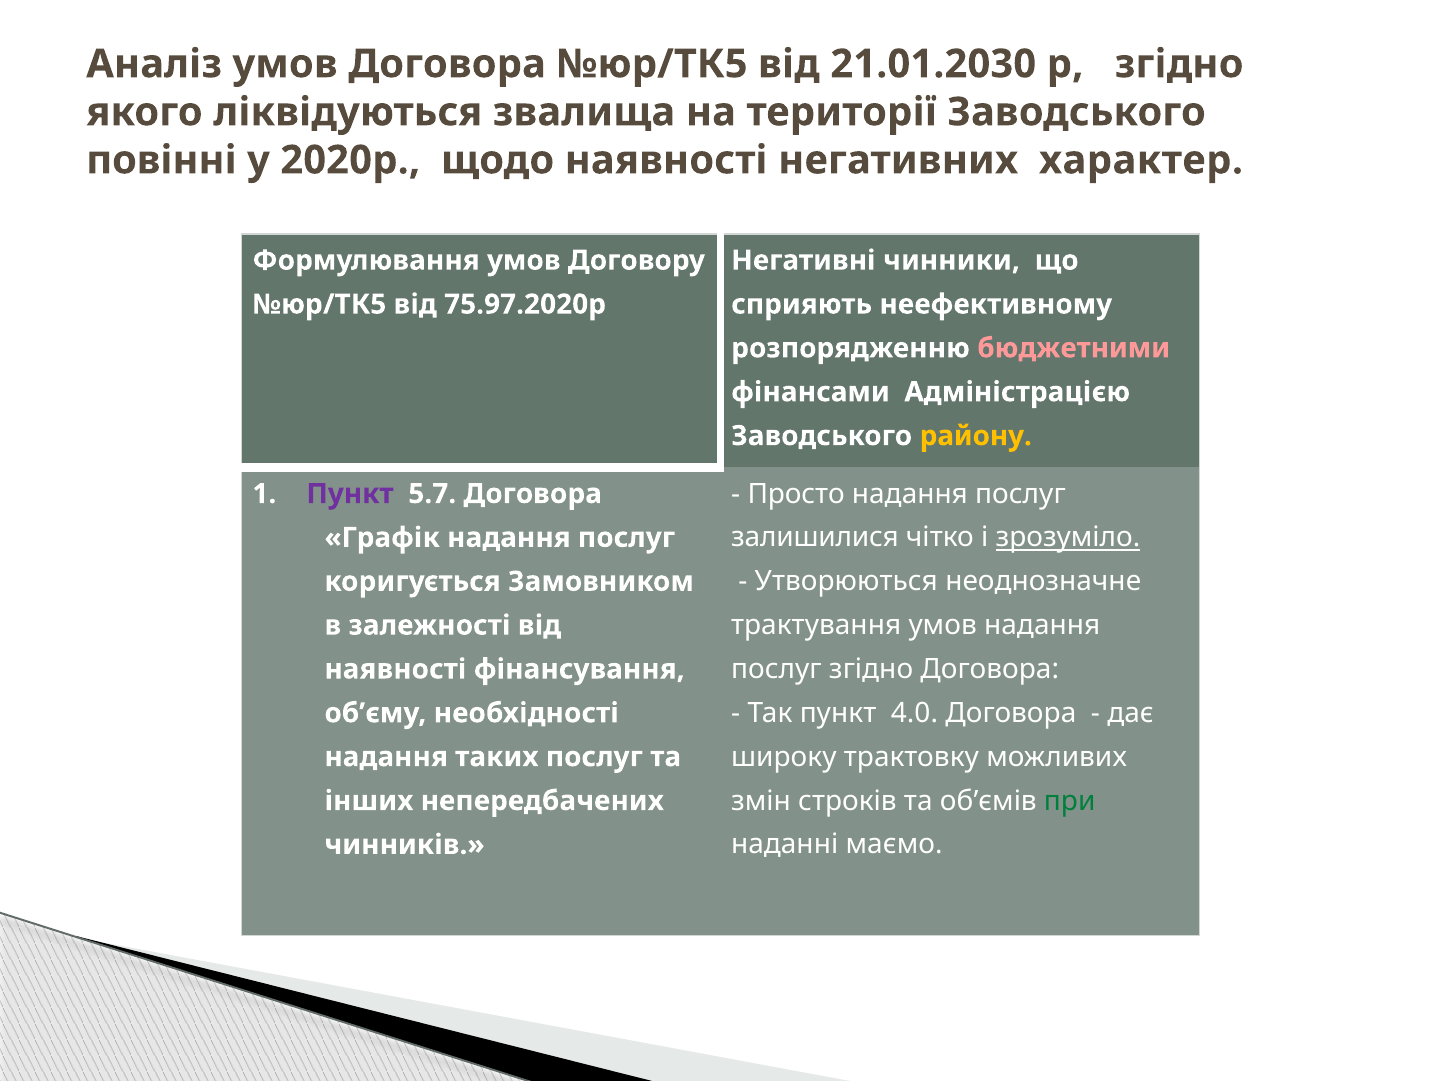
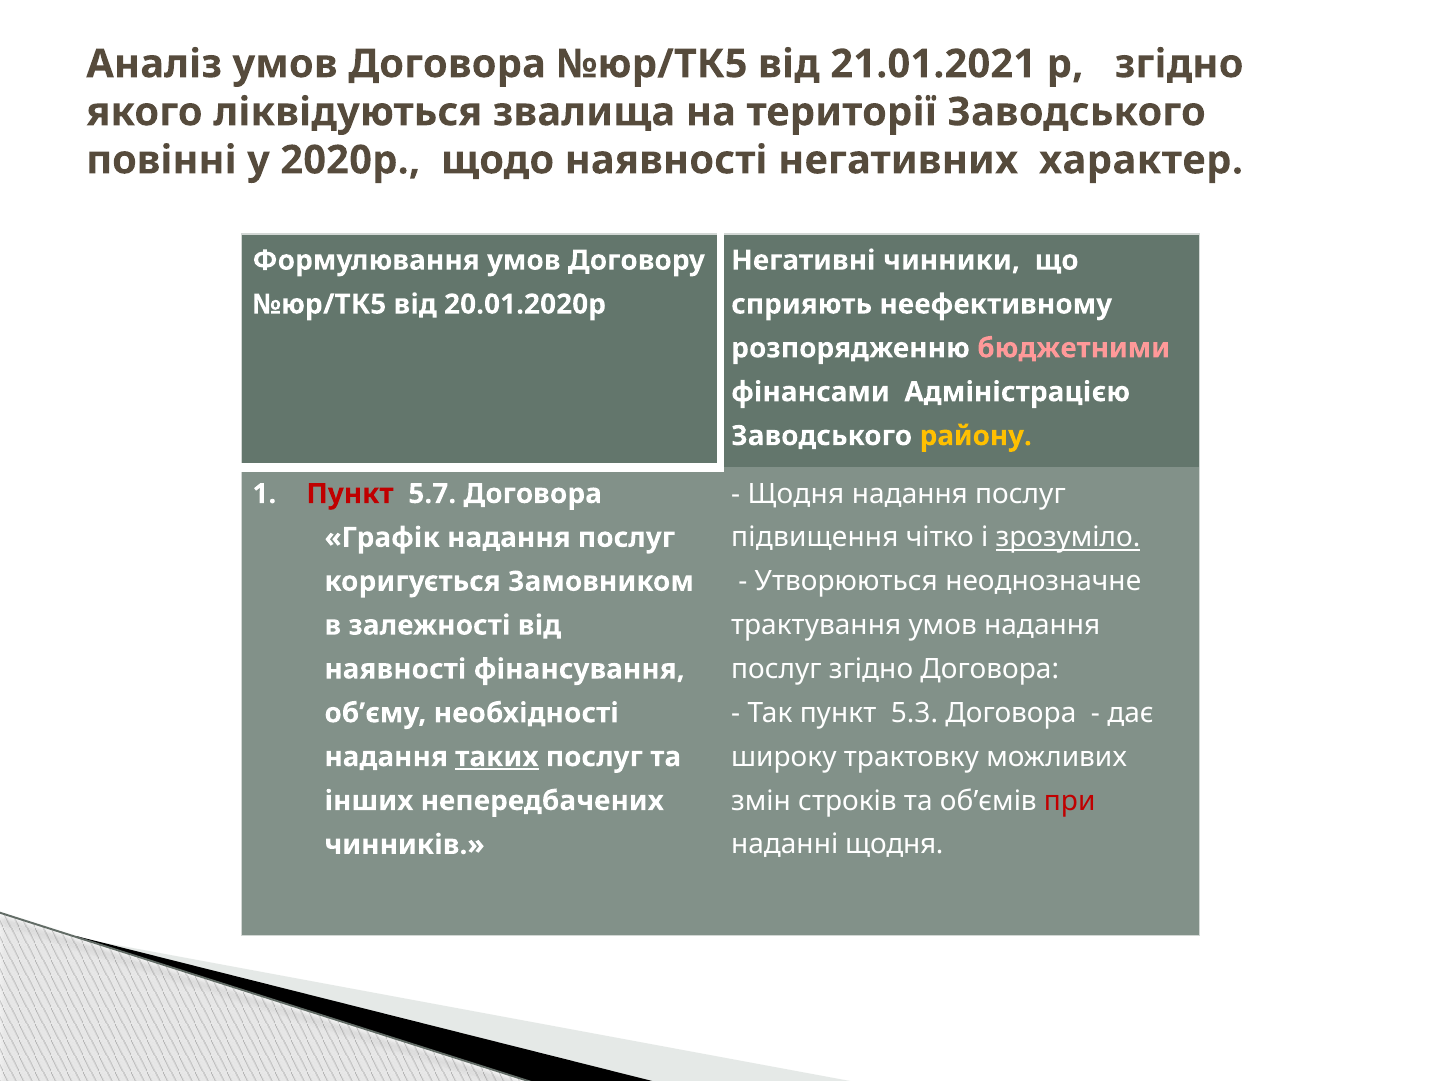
21.01.2030: 21.01.2030 -> 21.01.2021 (933, 64)
75.97.2020р: 75.97.2020р -> 20.01.2020р (525, 304)
Просто: Просто -> Щодня (796, 494)
Пункт colour: purple -> red (350, 494)
залишилися: залишилися -> підвищення (815, 538)
4.0: 4.0 -> 5.3 (914, 713)
таких underline: none -> present (497, 757)
при colour: green -> red (1070, 801)
наданні маємо: маємо -> щодня (894, 845)
